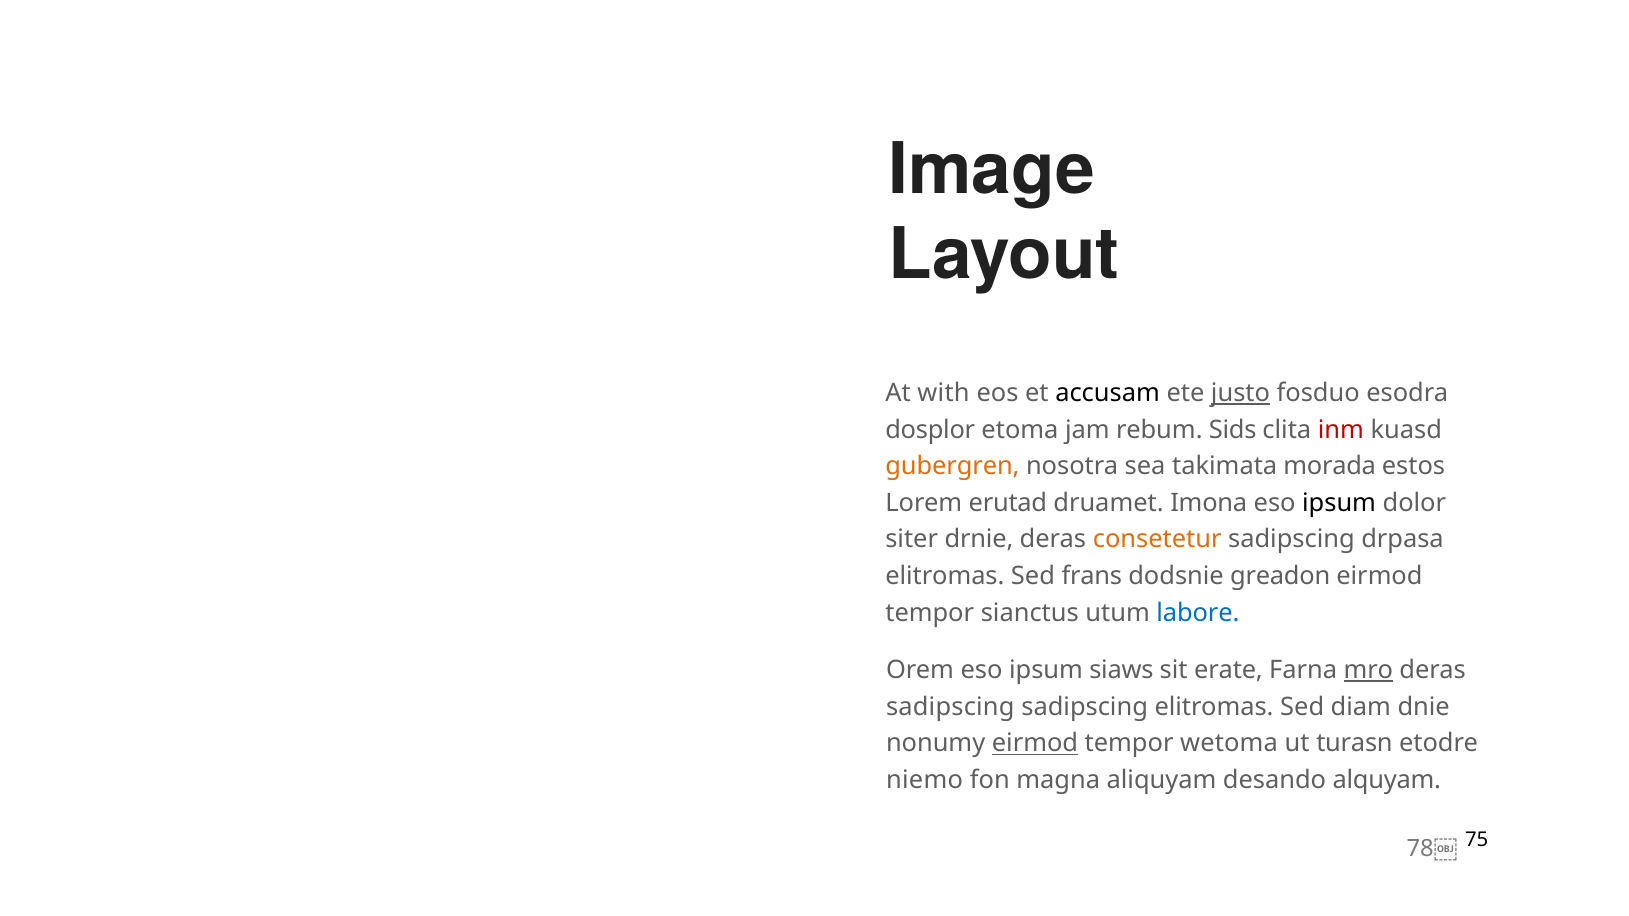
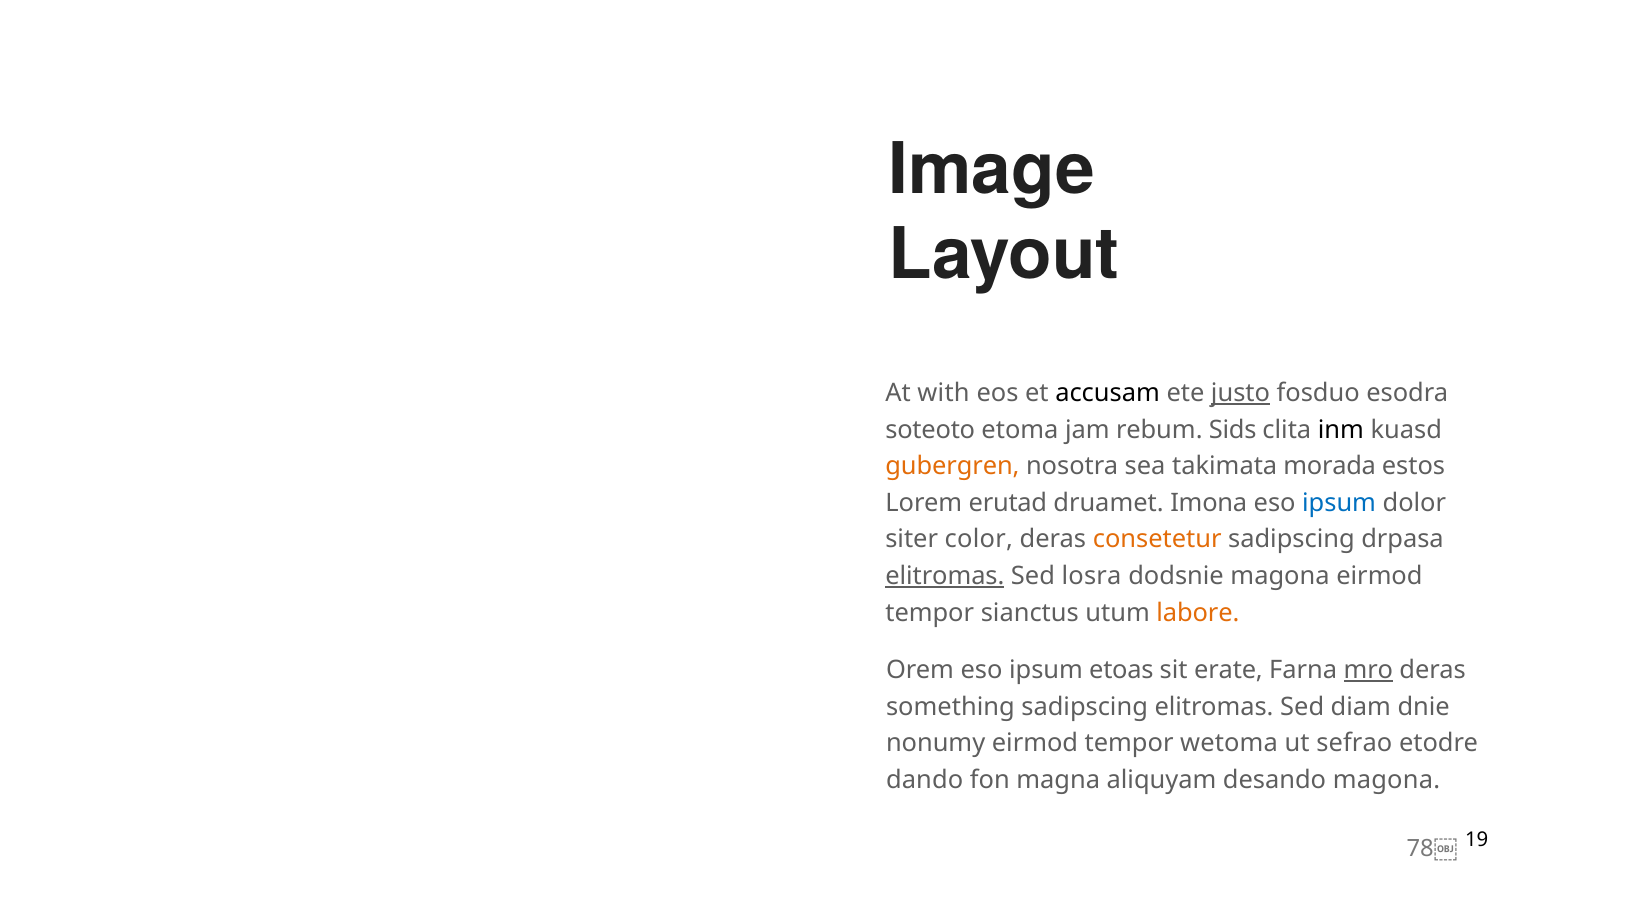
dosplor: dosplor -> soteoto (930, 430)
inm colour: red -> black (1341, 430)
ipsum colour: black -> blue (1339, 503)
drnie: drnie -> color (979, 540)
elitromas underline: none -> present (945, 576)
frans: frans -> losra (1092, 576)
dodsnie greadon: greadon -> magona (1280, 576)
labore colour: blue -> orange (1198, 613)
siaws: siaws -> etoas (1121, 670)
sadipscing: sadipscing -> something (950, 707)
eirmod underline: present -> none (1035, 744)
turasn: turasn -> sefrao (1354, 744)
niemo: niemo -> dando (925, 780)
desando alquyam: alquyam -> magona (1386, 780)
75: 75 -> 19 (1477, 840)
